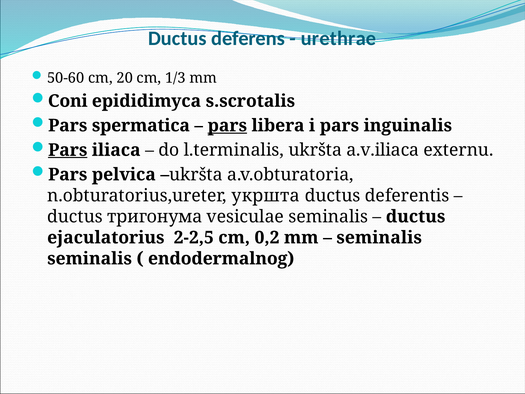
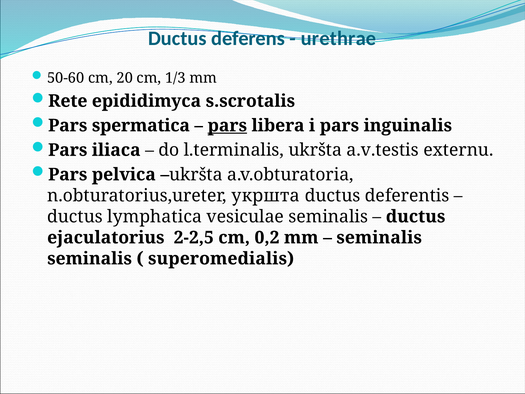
Coni: Coni -> Rete (68, 101)
Pars underline: present -> none (68, 150)
a.v.iliaca: a.v.iliaca -> a.v.testis (383, 150)
тригонума: тригонума -> lymphatica (155, 216)
endodermalnog: endodermalnog -> superomedialis (221, 258)
